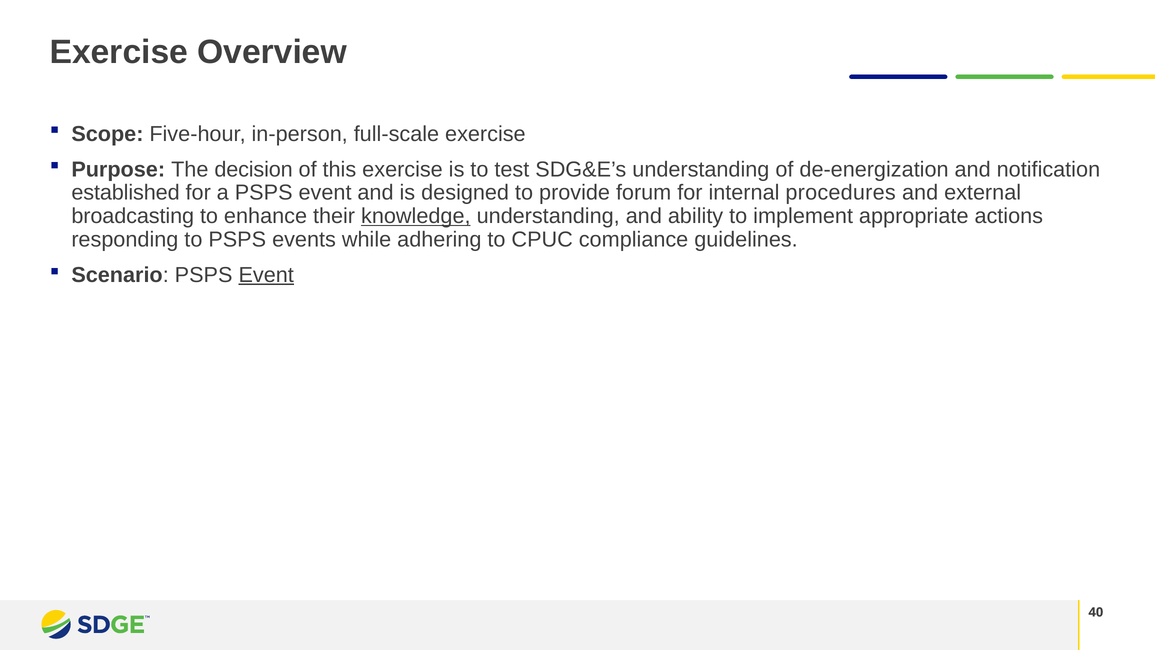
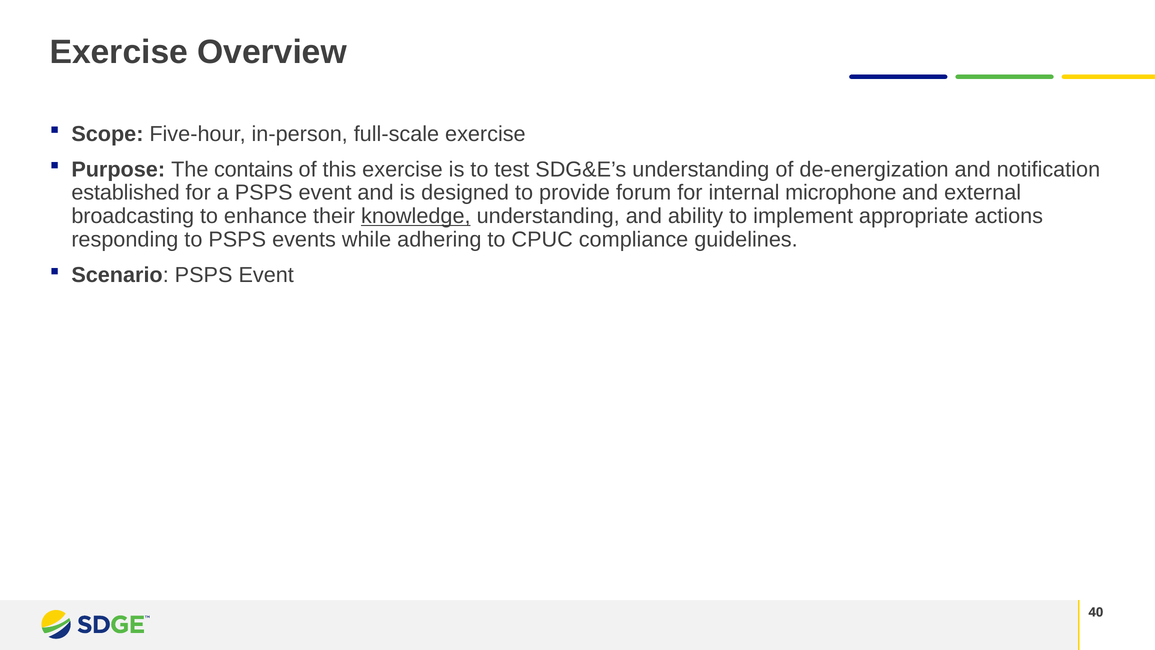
decision: decision -> contains (254, 169)
procedures: procedures -> microphone (841, 193)
Event underline: present -> none (266, 275)
